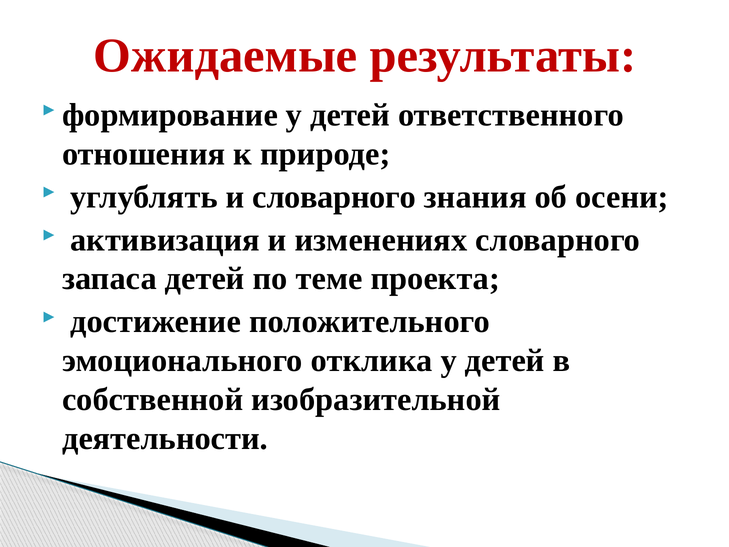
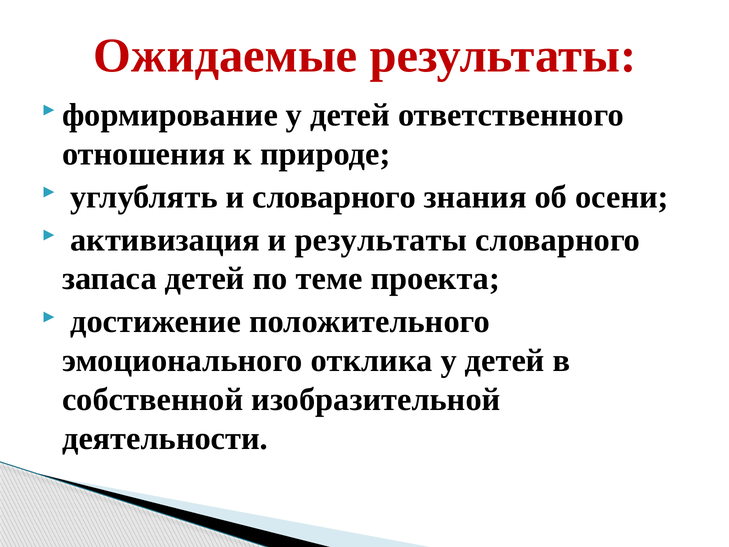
и изменениях: изменениях -> результаты (381, 240)
